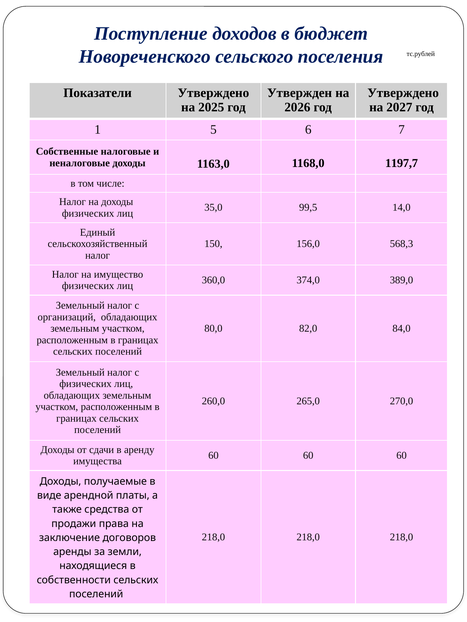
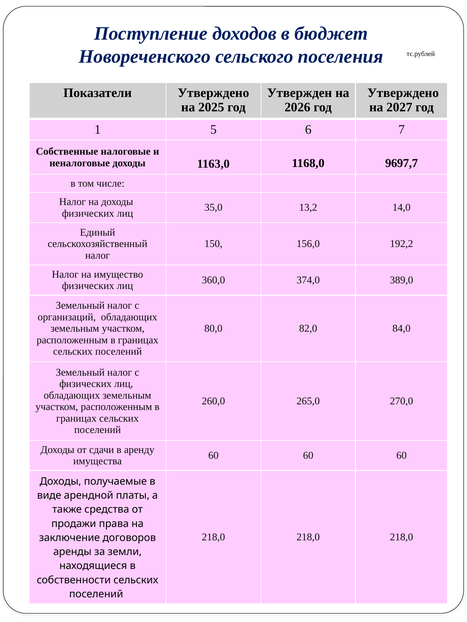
1197,7: 1197,7 -> 9697,7 (402, 163)
99,5: 99,5 -> 13,2 (308, 208)
568,3: 568,3 -> 192,2 (402, 244)
